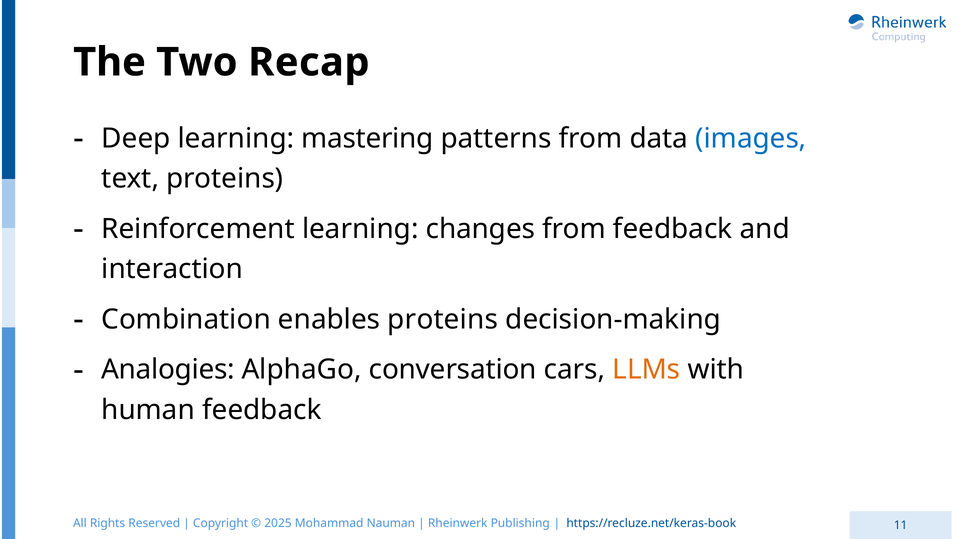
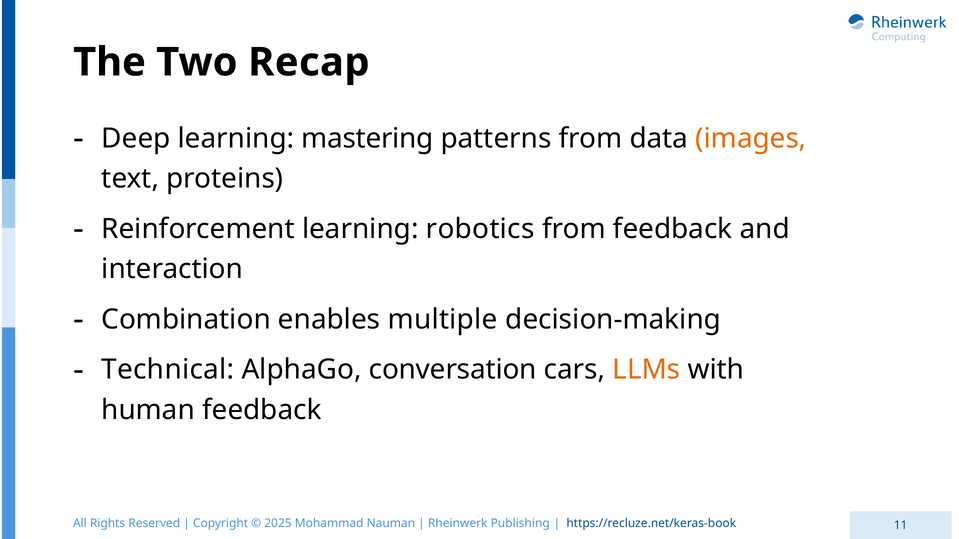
images colour: blue -> orange (751, 138)
changes: changes -> robotics (480, 229)
enables proteins: proteins -> multiple (443, 320)
Analogies: Analogies -> Technical (168, 370)
